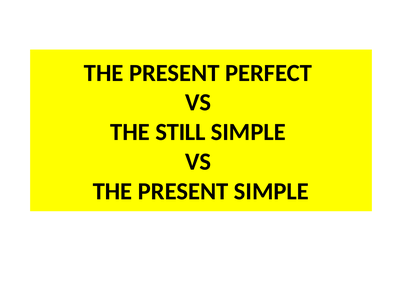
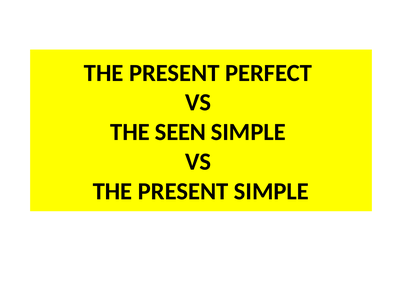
STILL: STILL -> SEEN (180, 132)
